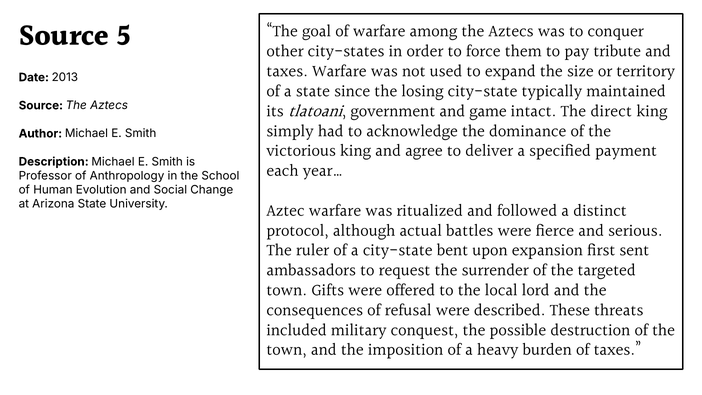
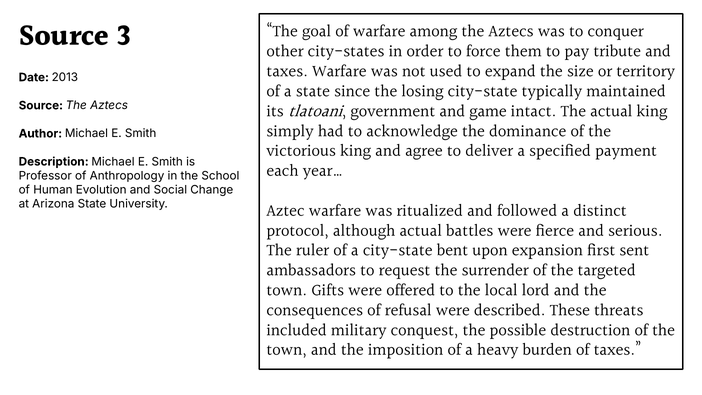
5: 5 -> 3 (124, 36)
The direct: direct -> actual (611, 112)
